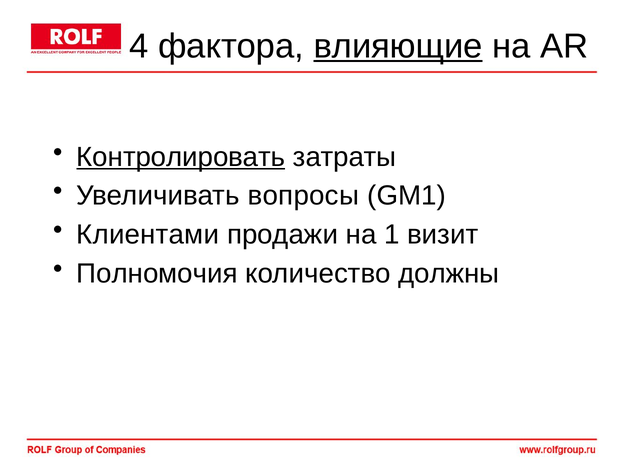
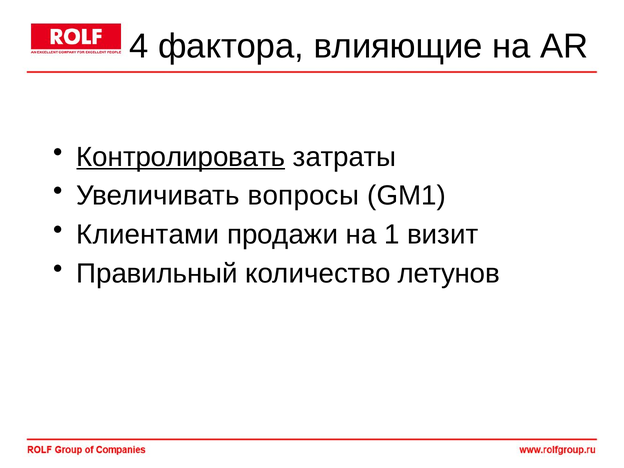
влияющие underline: present -> none (398, 46)
Полномочия: Полномочия -> Правильный (157, 273)
должны: должны -> летунов (449, 273)
